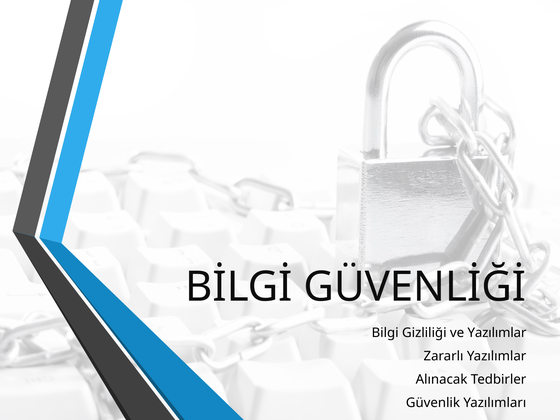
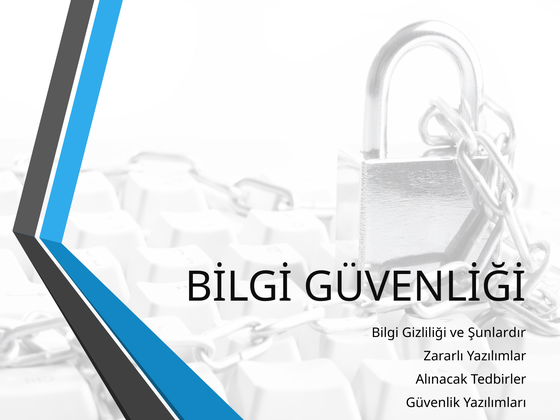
ve Yazılımlar: Yazılımlar -> Şunlardır (497, 333)
